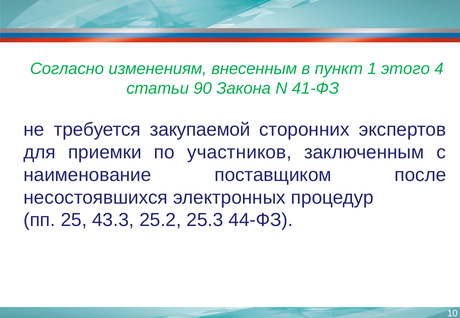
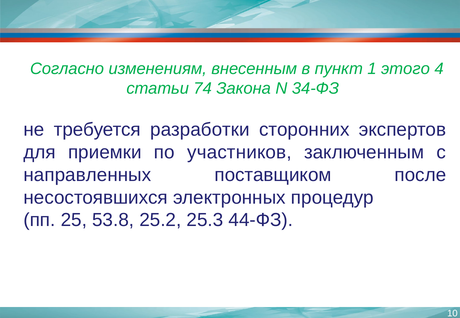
90: 90 -> 74 (203, 89)
41-ФЗ: 41-ФЗ -> 34-ФЗ (315, 89)
закупаемой: закупаемой -> разработки (200, 130)
наименование: наименование -> направленных (87, 175)
43.3: 43.3 -> 53.8 (113, 220)
